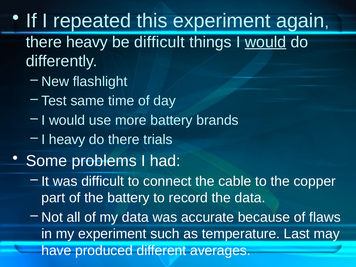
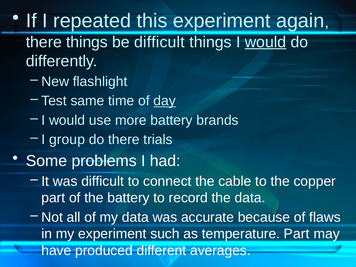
there heavy: heavy -> things (87, 42)
day underline: none -> present (165, 101)
I heavy: heavy -> group (67, 140)
temperature Last: Last -> Part (297, 234)
